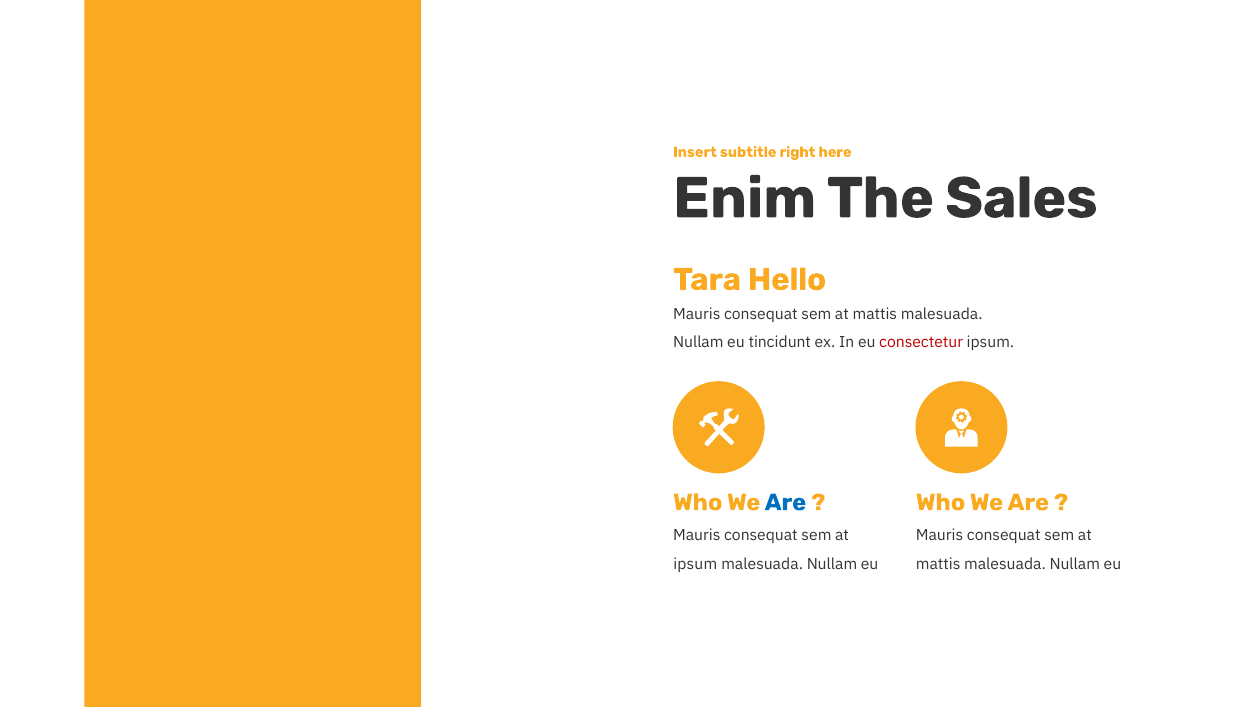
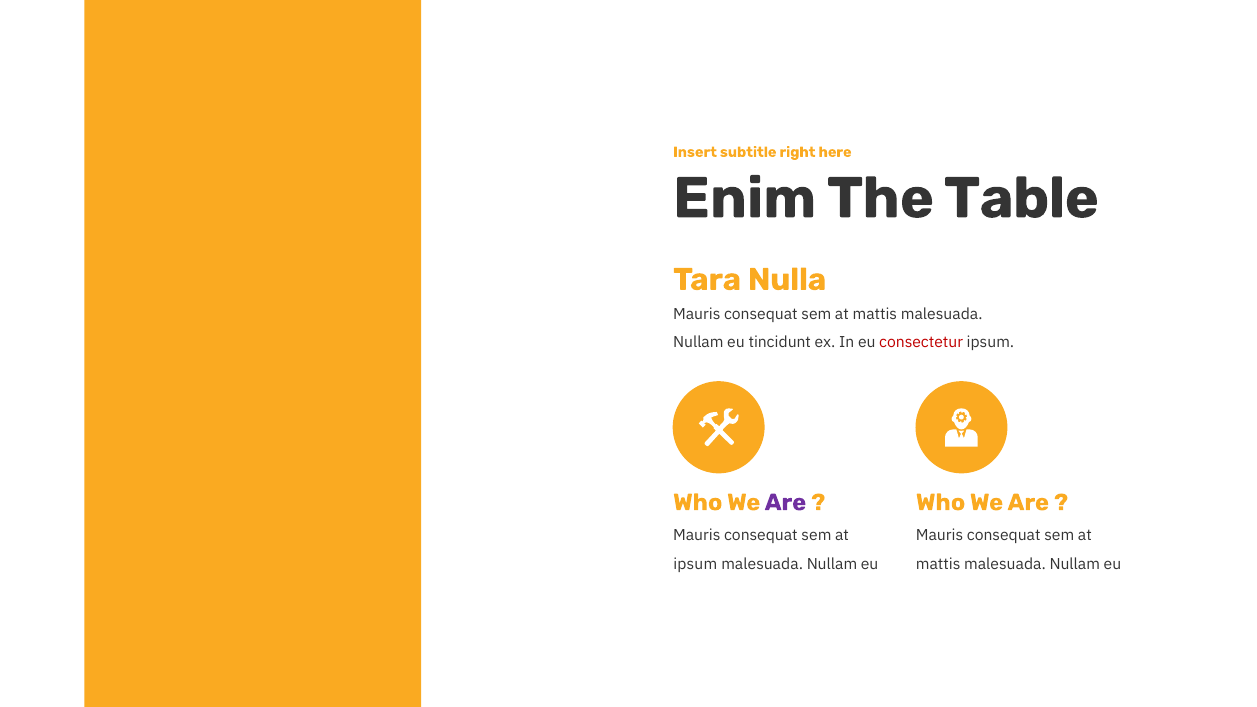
Sales: Sales -> Table (1021, 198)
Hello: Hello -> Nulla (787, 280)
Are colour: blue -> purple (785, 502)
